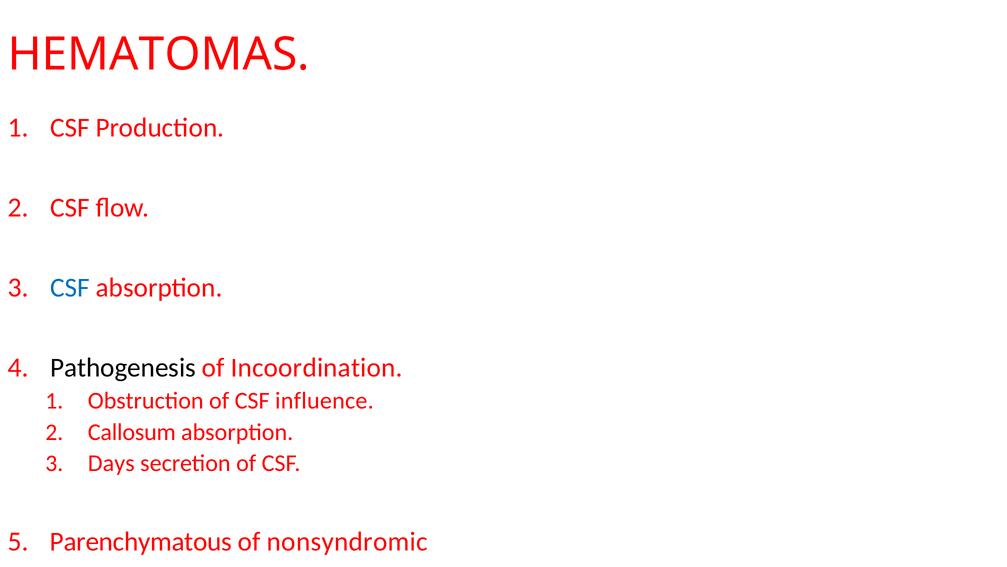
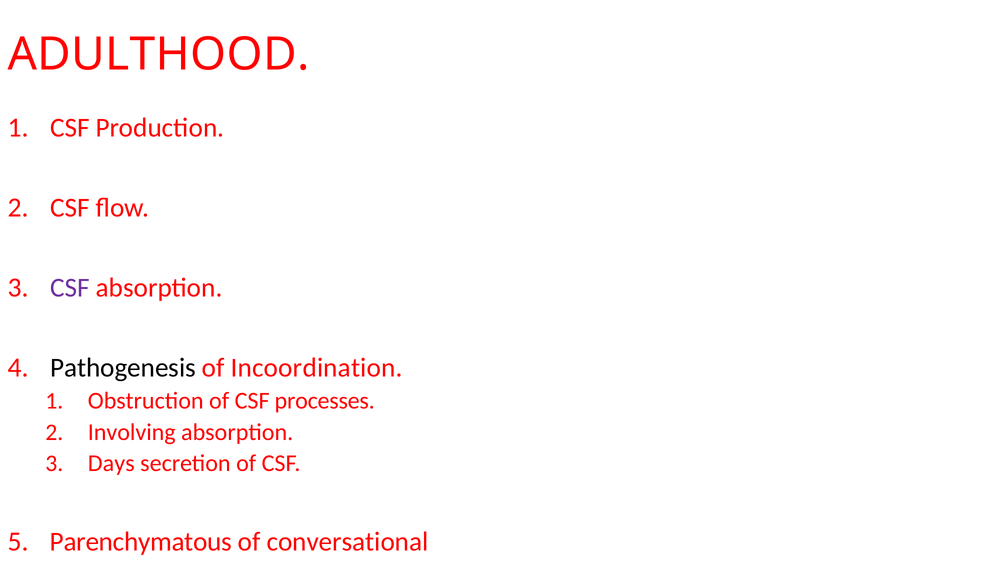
HEMATOMAS: HEMATOMAS -> ADULTHOOD (159, 54)
CSF colour: blue -> purple (70, 288)
influence: influence -> processes (325, 400)
Callosum: Callosum -> Involving (132, 432)
nonsyndromic: nonsyndromic -> conversational (348, 541)
